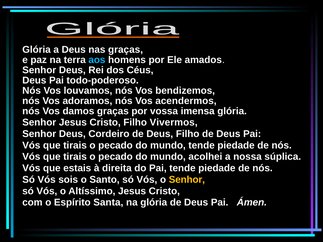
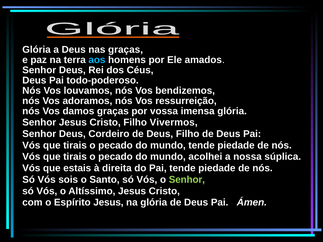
acendermos: acendermos -> ressurreição (186, 101)
Senhor colour: yellow -> light green (187, 180)
Espírito Santa: Santa -> Jesus (108, 203)
